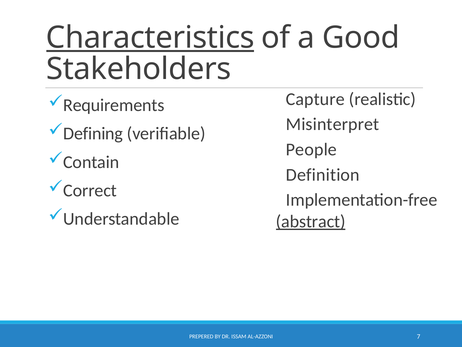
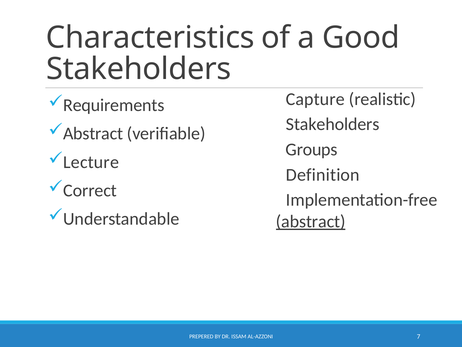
Characteristics underline: present -> none (150, 38)
Misinterpret: Misinterpret -> Stakeholders (333, 124)
Defining: Defining -> Abstract (93, 133)
People: People -> Groups (312, 149)
Contain: Contain -> Lecture (91, 162)
